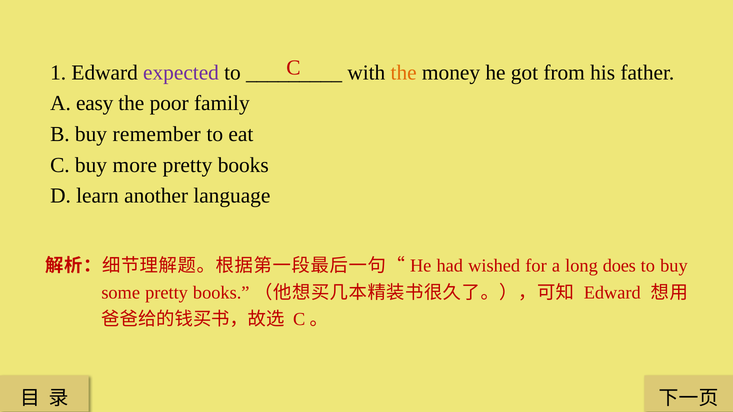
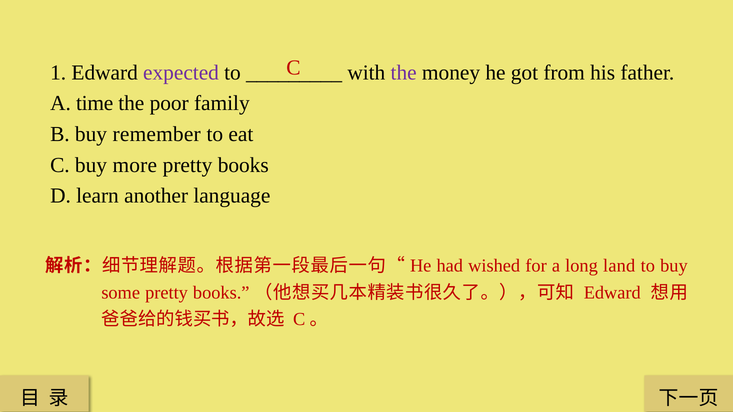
the colour: orange -> purple (404, 73)
easy: easy -> time (95, 104)
does: does -> land (619, 266)
